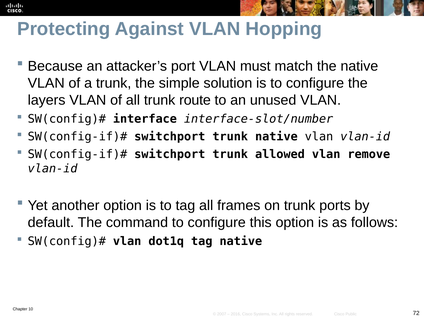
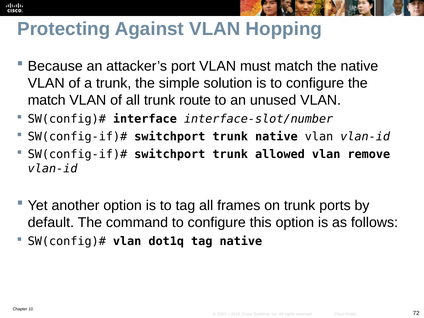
layers: layers -> match (47, 100)
